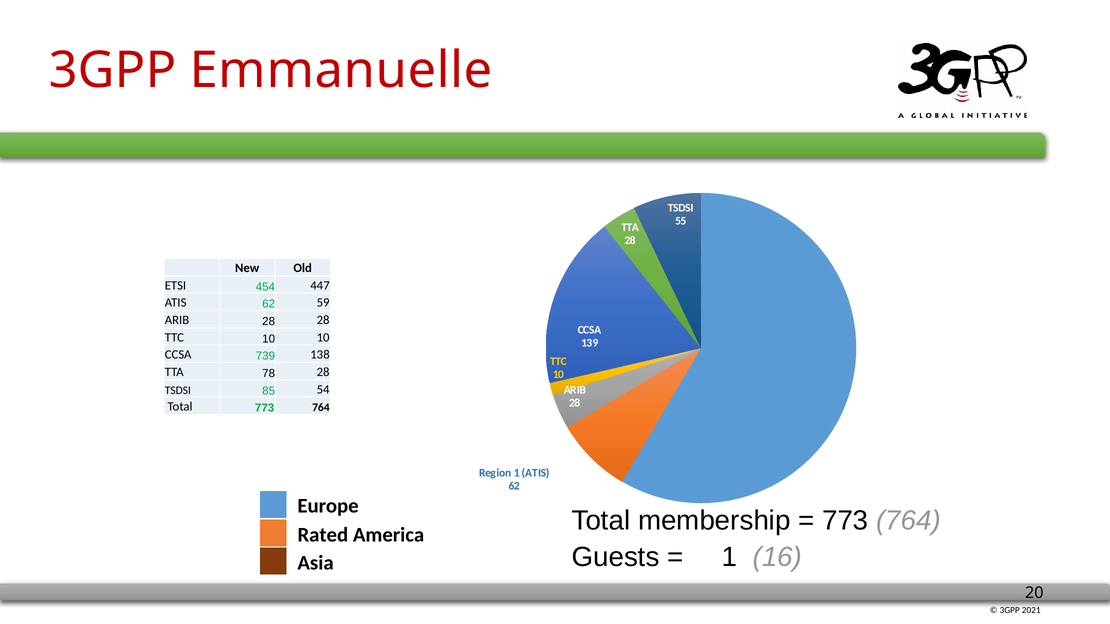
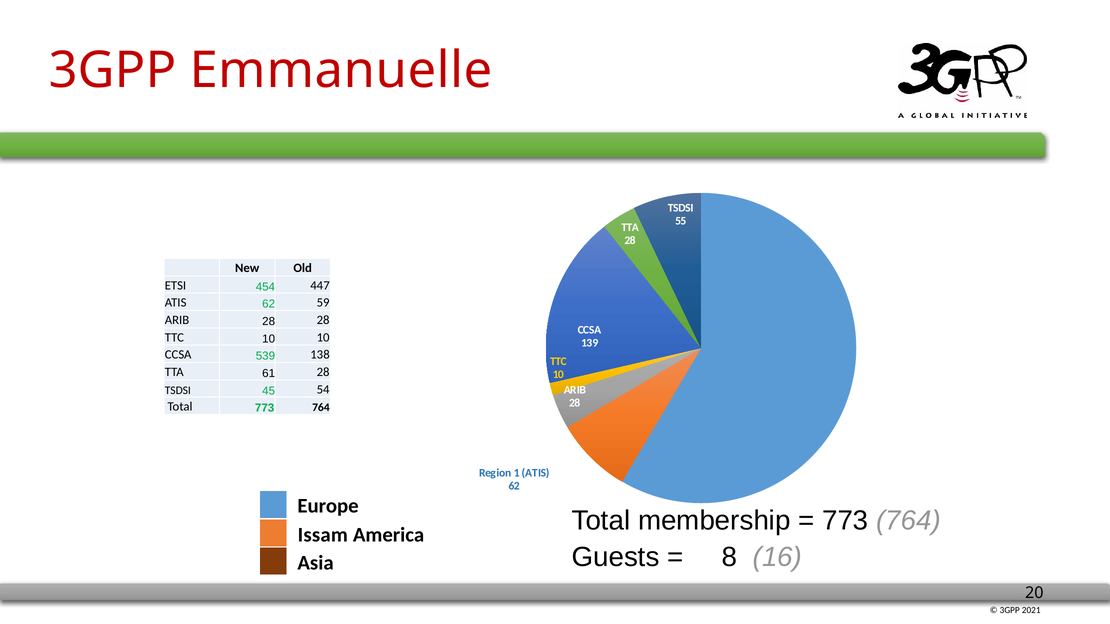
739: 739 -> 539 (265, 356)
78: 78 -> 61 (269, 374)
85: 85 -> 45 (269, 391)
Rated: Rated -> Issam (323, 535)
1: 1 -> 8 (730, 557)
